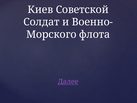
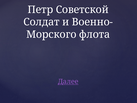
Киев: Киев -> Петр (40, 10)
